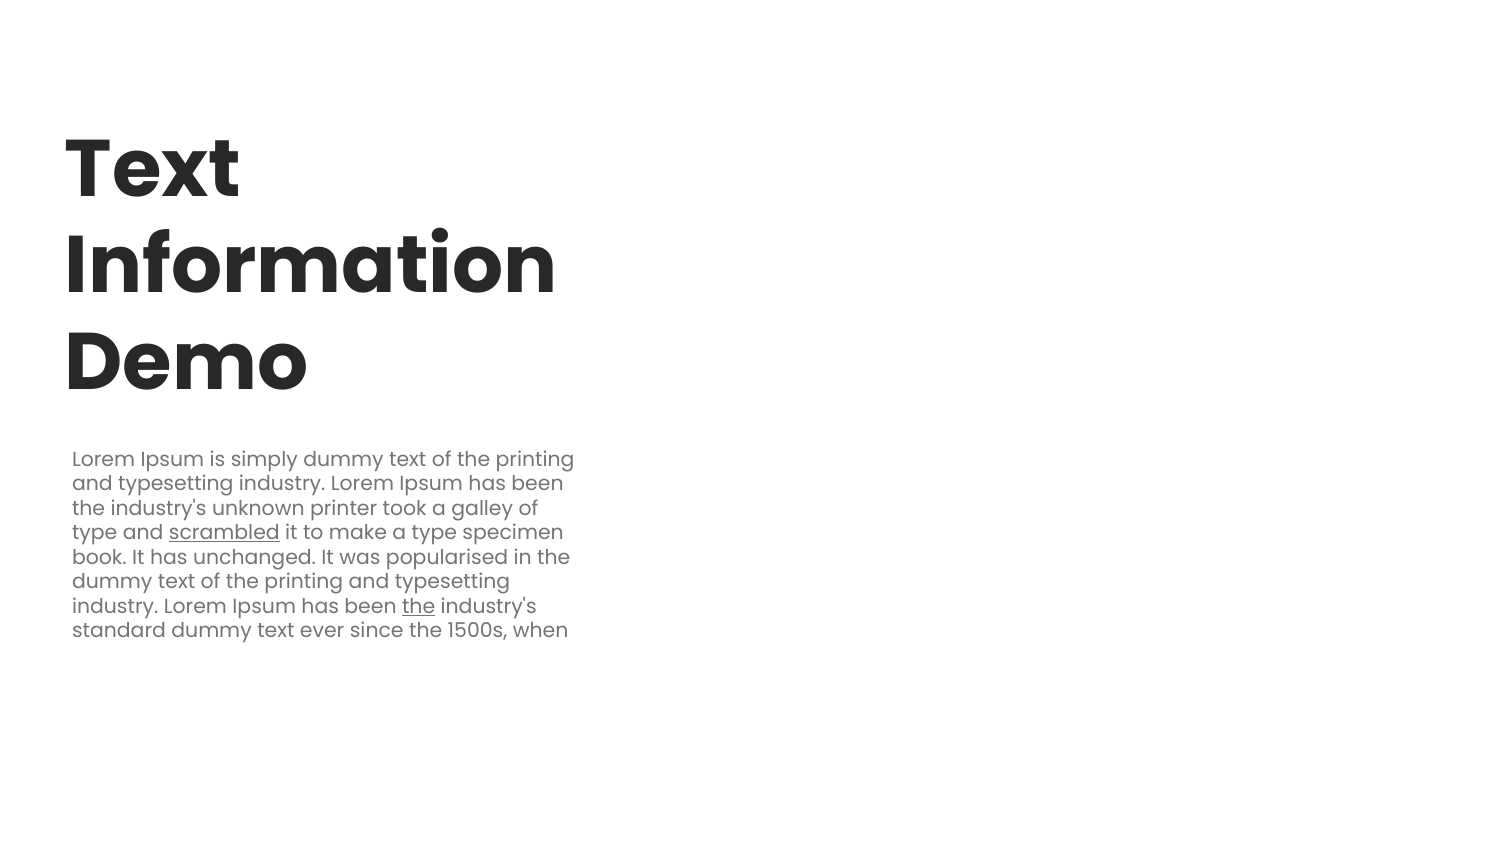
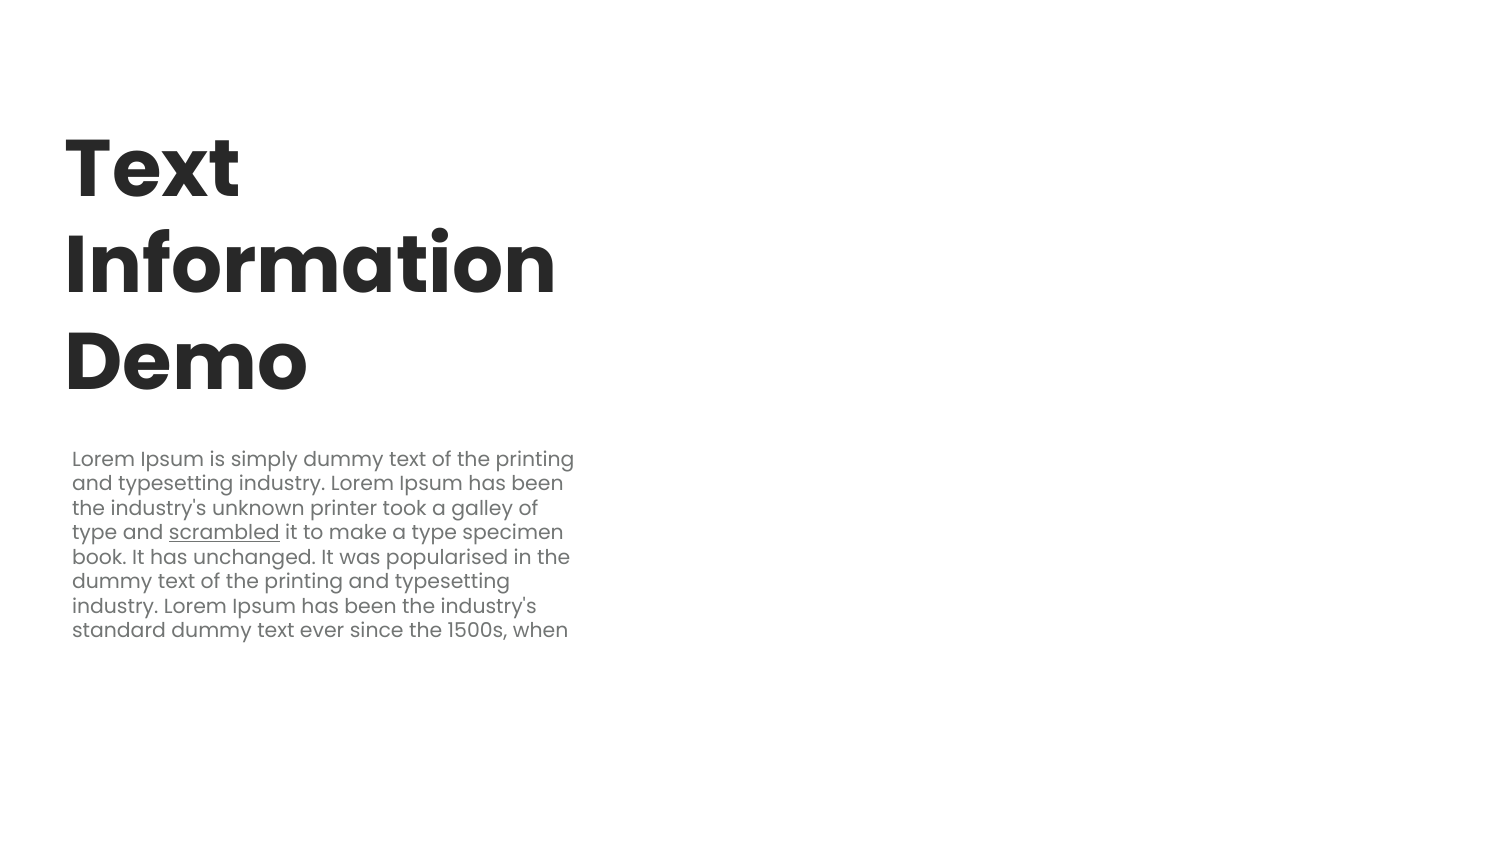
the underline: present -> none (419, 606)
